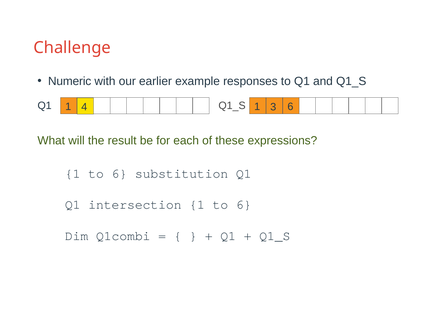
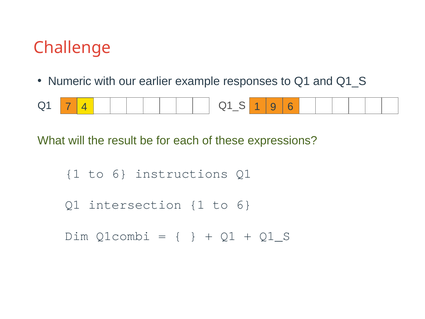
Q1 1: 1 -> 7 (68, 107)
3: 3 -> 9 (273, 107)
substitution: substitution -> instructions (182, 173)
